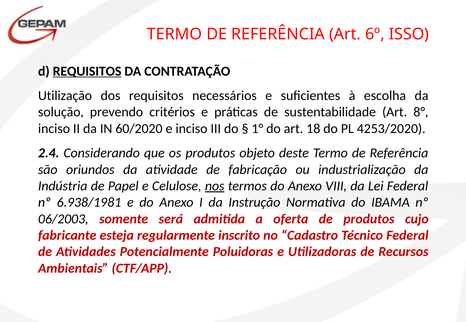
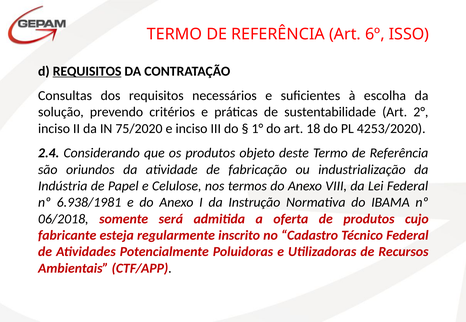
Utilização: Utilização -> Consultas (65, 96)
8°: 8° -> 2° (421, 112)
60/2020: 60/2020 -> 75/2020 (139, 129)
nos underline: present -> none (215, 186)
06/2003: 06/2003 -> 06/2018 (63, 219)
